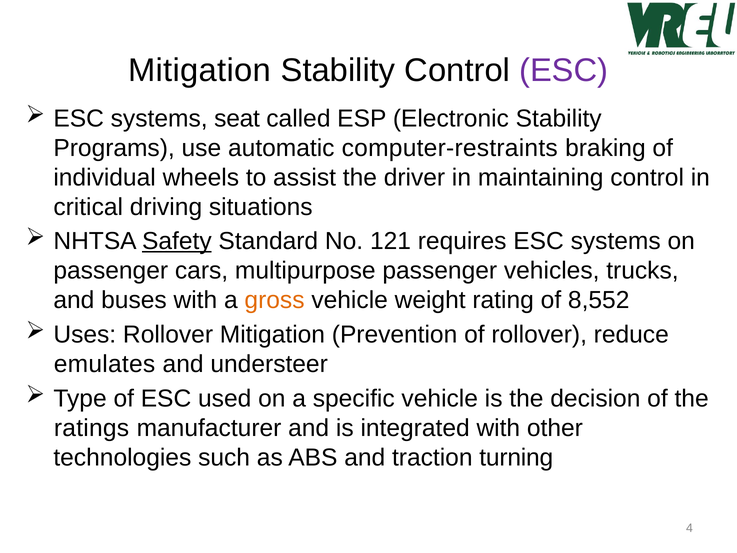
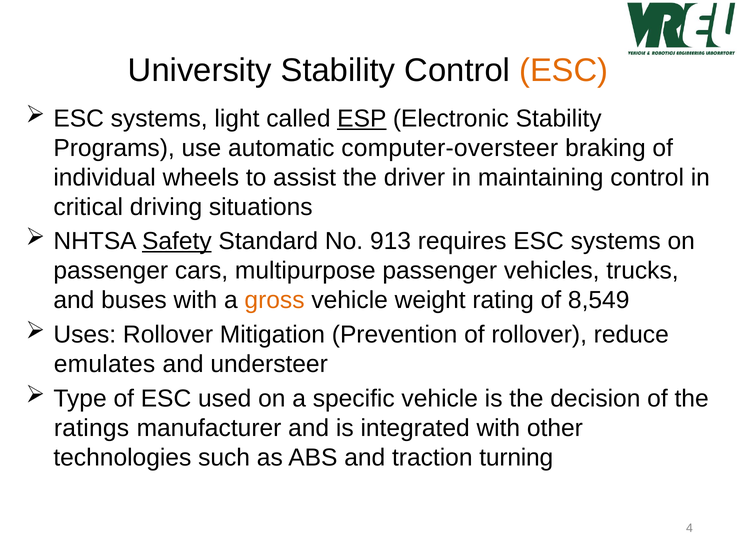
Mitigation: Mitigation -> University (200, 70)
ESC colour: purple -> orange (564, 70)
seat: seat -> light (237, 118)
ESP underline: none -> present (362, 118)
computer-restraints: computer-restraints -> computer-oversteer (450, 148)
121: 121 -> 913 (391, 241)
8,552: 8,552 -> 8,549 (599, 300)
